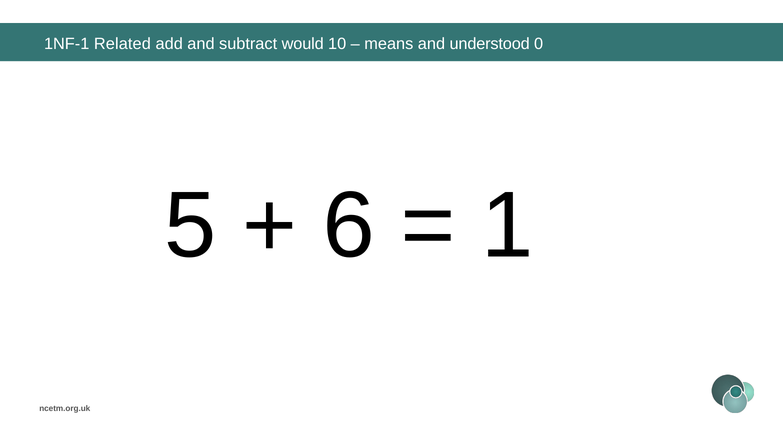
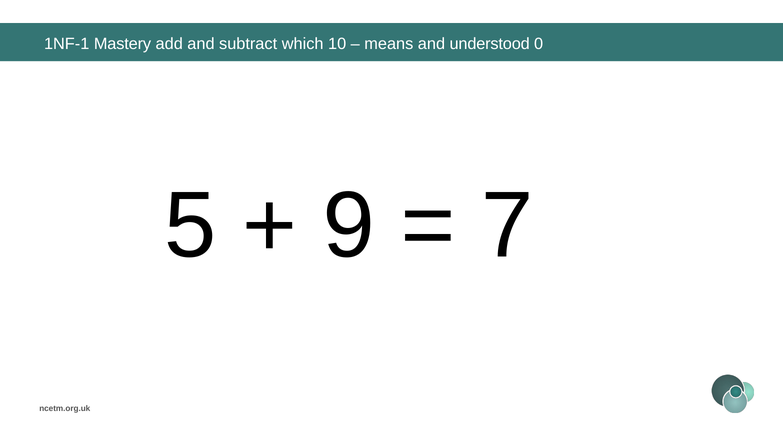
Related: Related -> Mastery (123, 44)
would: would -> which (303, 44)
6: 6 -> 9 (349, 226)
1: 1 -> 7 (507, 226)
